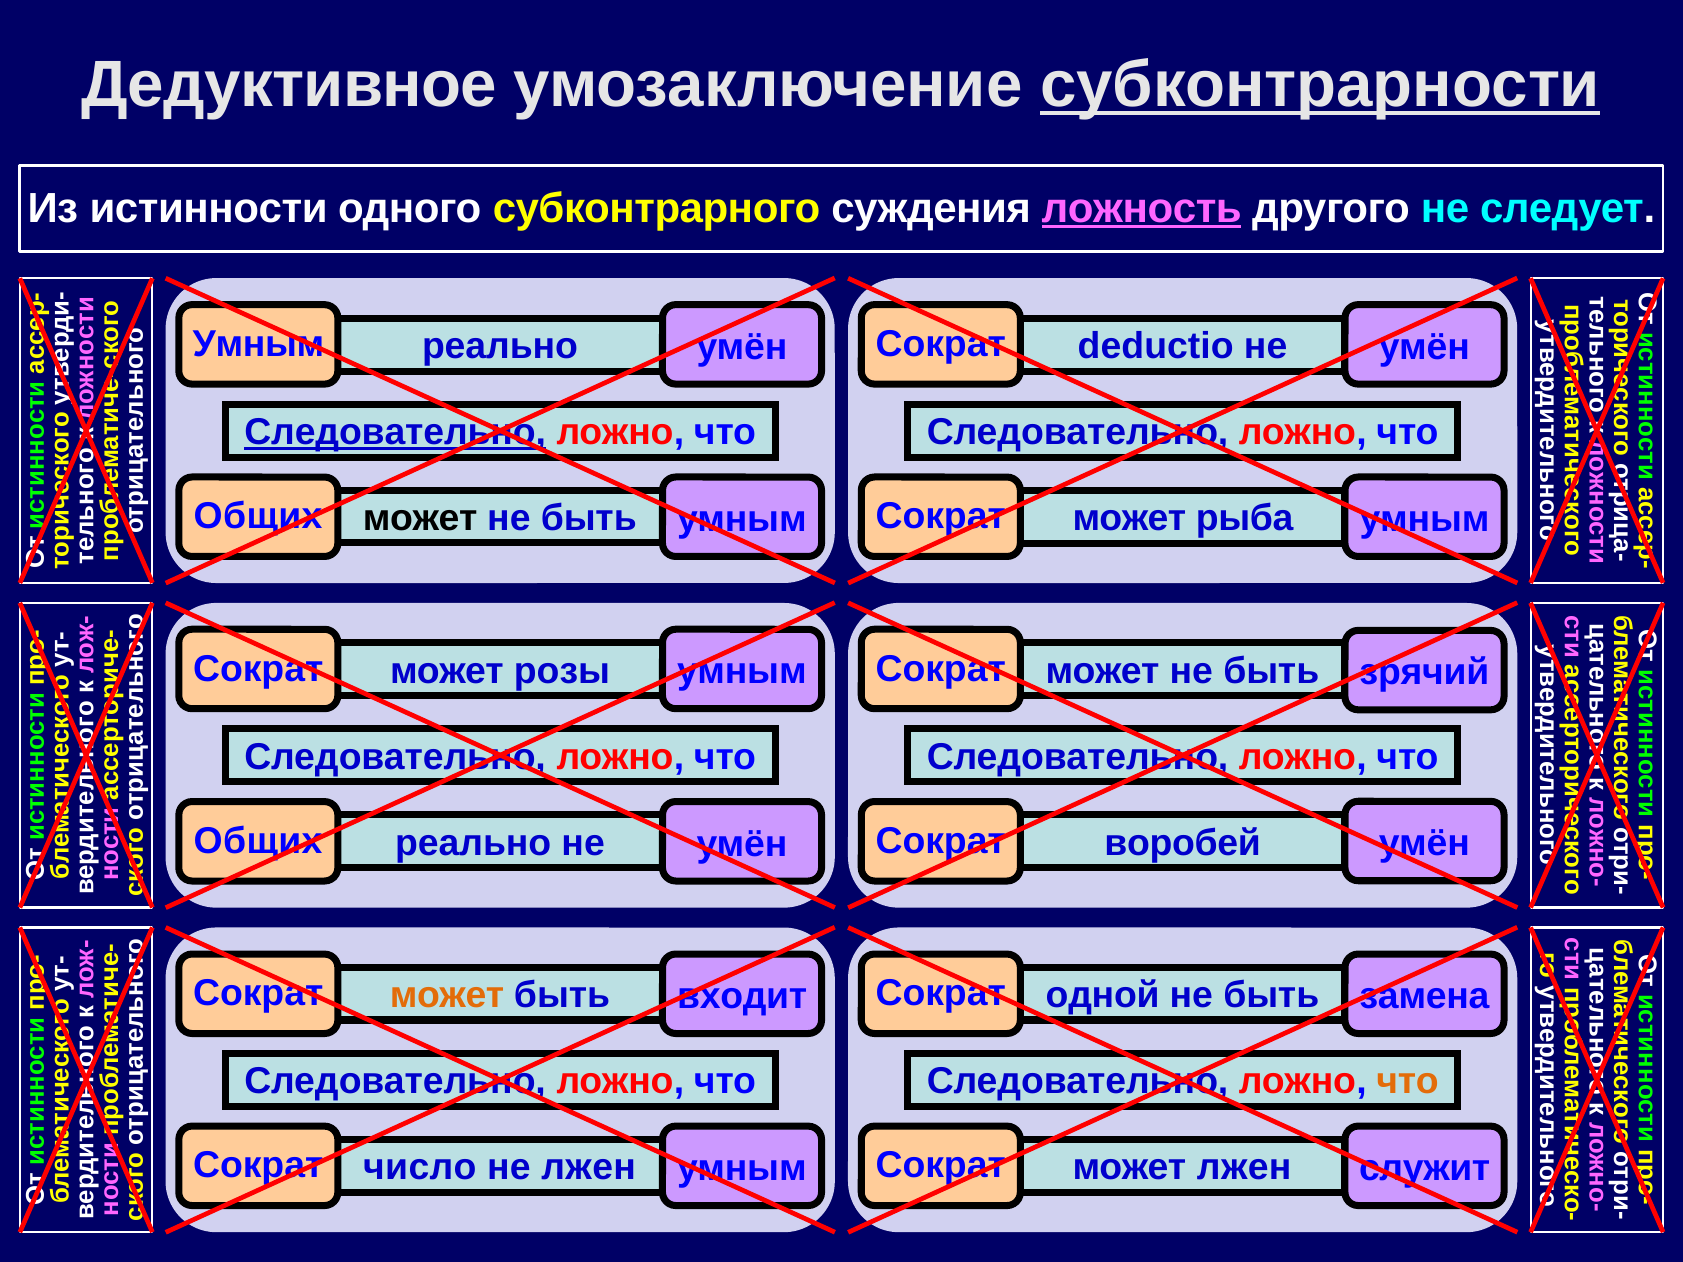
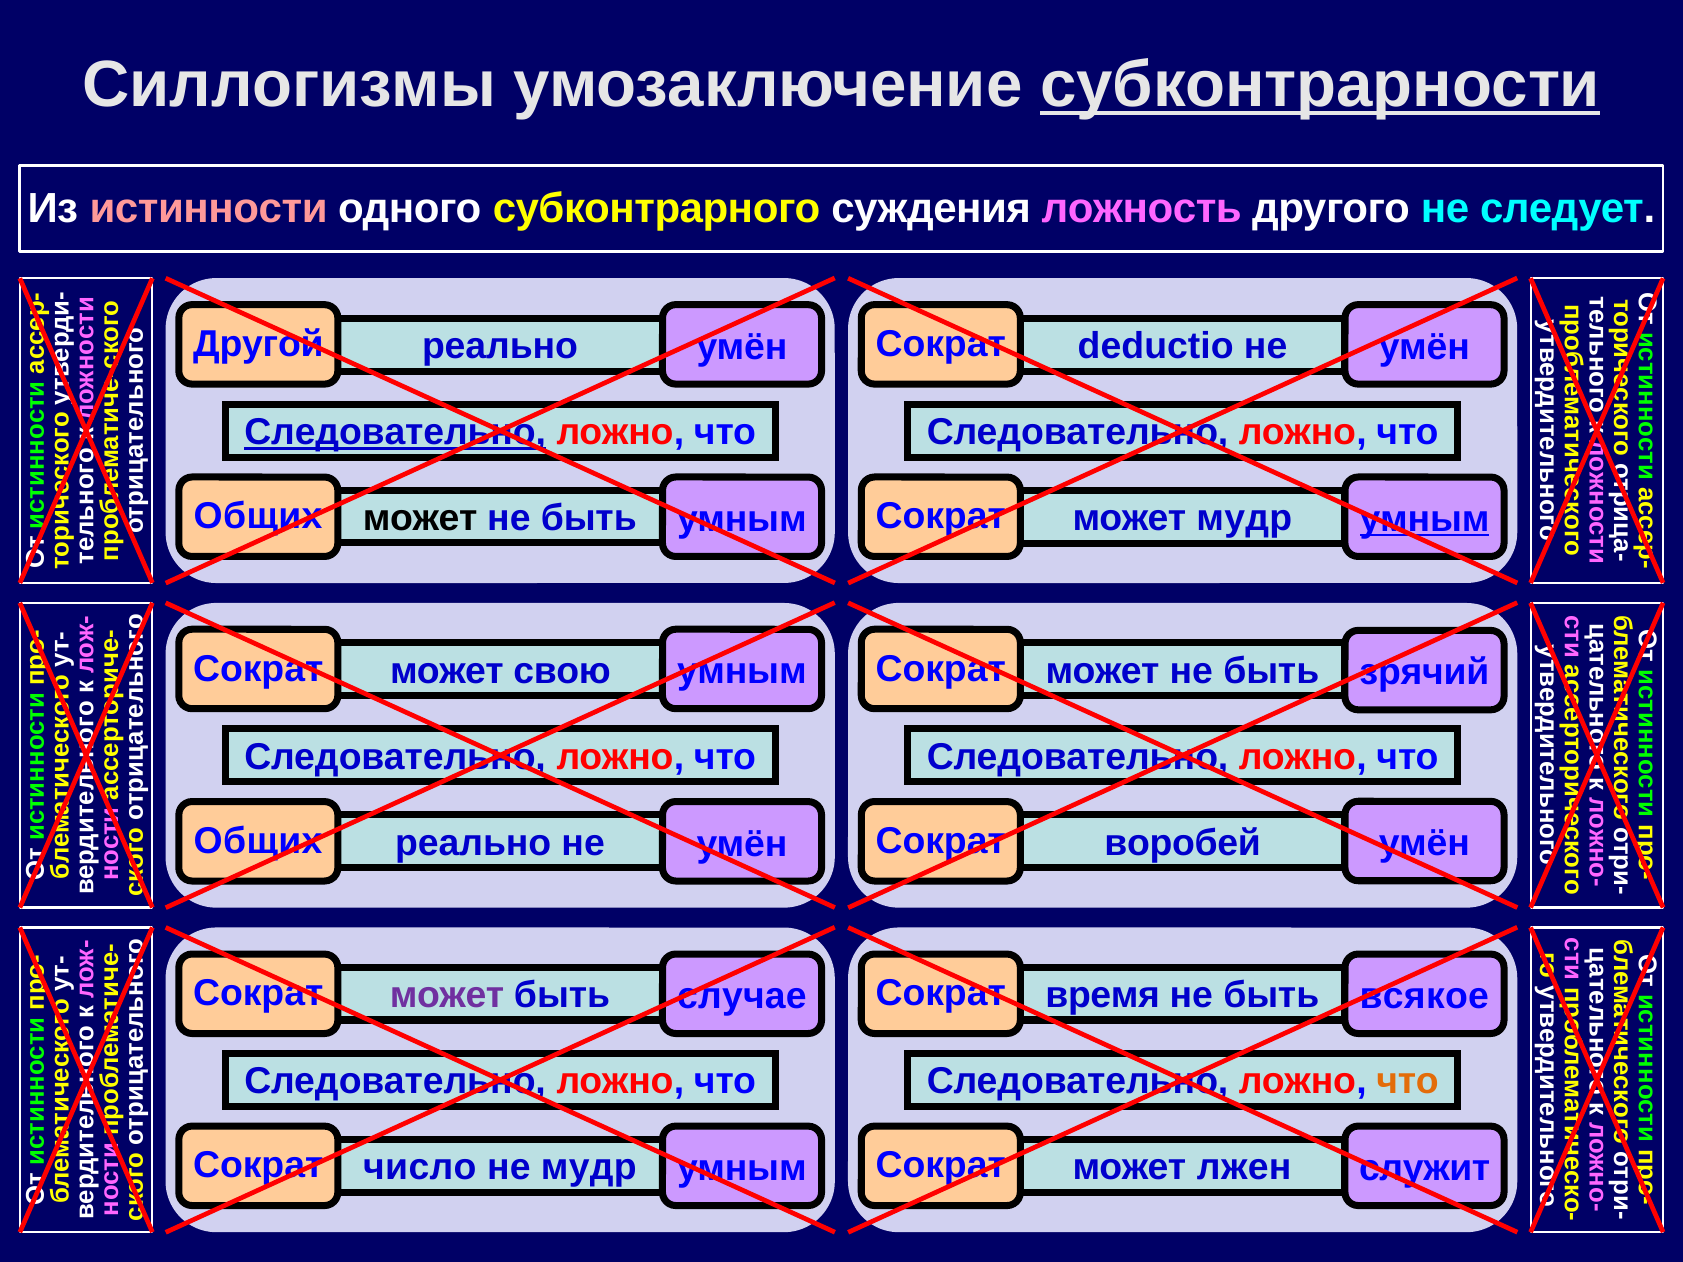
Дедуктивное: Дедуктивное -> Силлогизмы (289, 85)
истинности colour: white -> pink (209, 208)
ложность underline: present -> none (1142, 208)
Умным: Умным -> Другой (258, 344)
умным underline: none -> present (1425, 519)
может рыба: рыба -> мудр (1244, 519)
розы: розы -> свою (562, 671)
входит: входит -> случае (742, 997)
замена: замена -> всякое (1424, 997)
может colour: orange -> purple (447, 996)
одной: одной -> время (1103, 996)
не лжен: лжен -> мудр (589, 1168)
